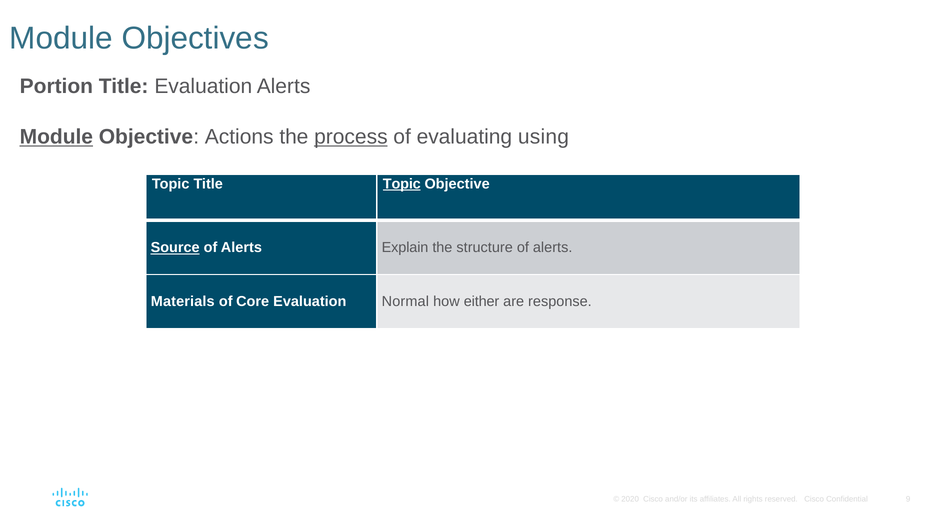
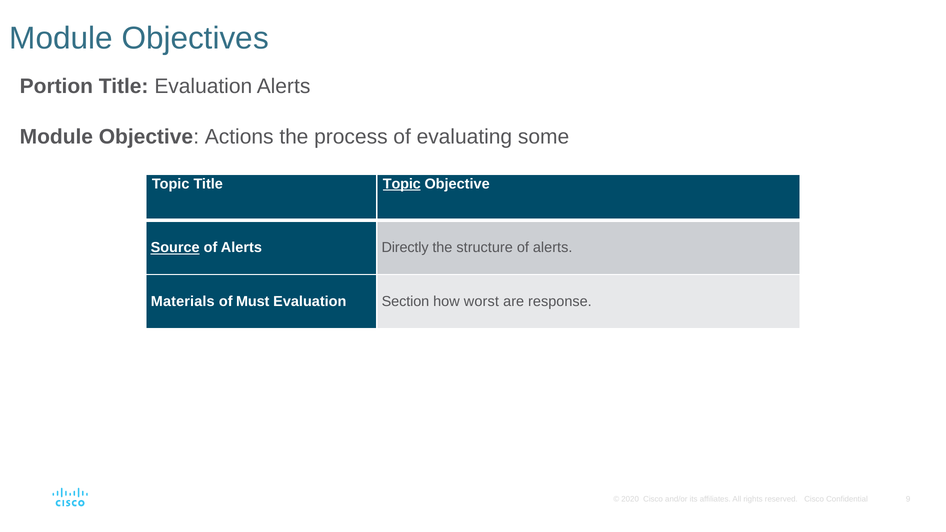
Module underline: present -> none (56, 137)
process underline: present -> none (351, 137)
using: using -> some (544, 137)
Explain: Explain -> Directly (405, 248)
Core: Core -> Must (253, 302)
Normal: Normal -> Section (405, 302)
either: either -> worst (481, 302)
